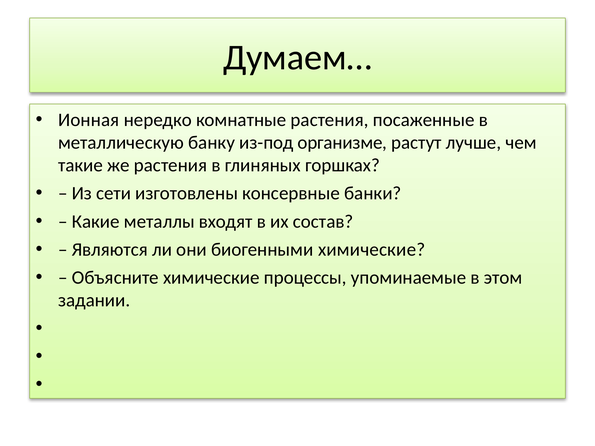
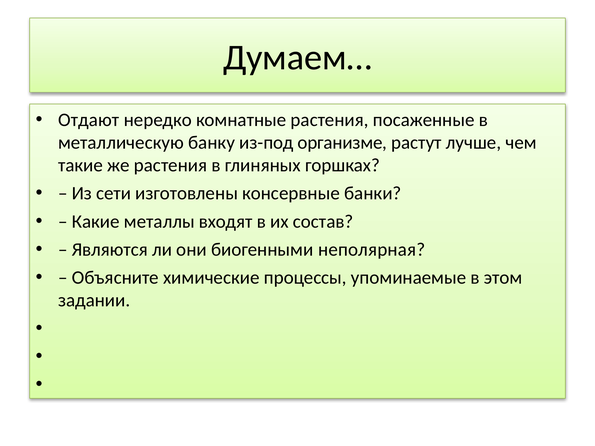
Ионная: Ионная -> Отдают (89, 120)
биогенными химические: химические -> неполярная (372, 250)
